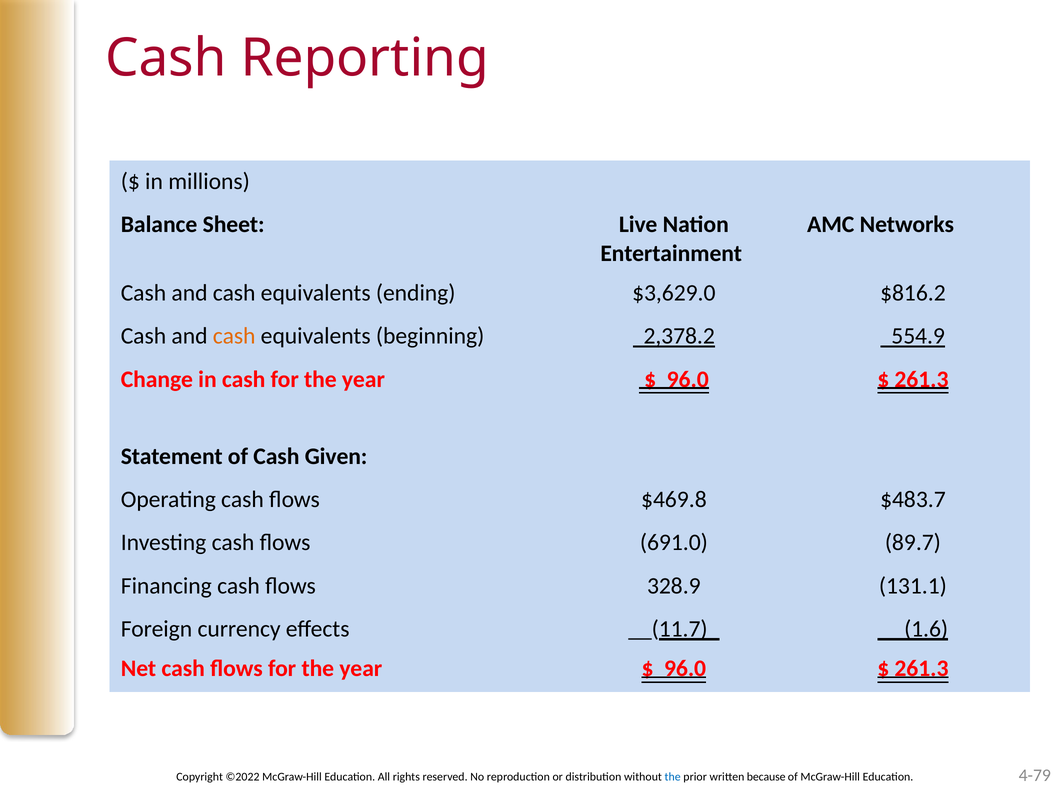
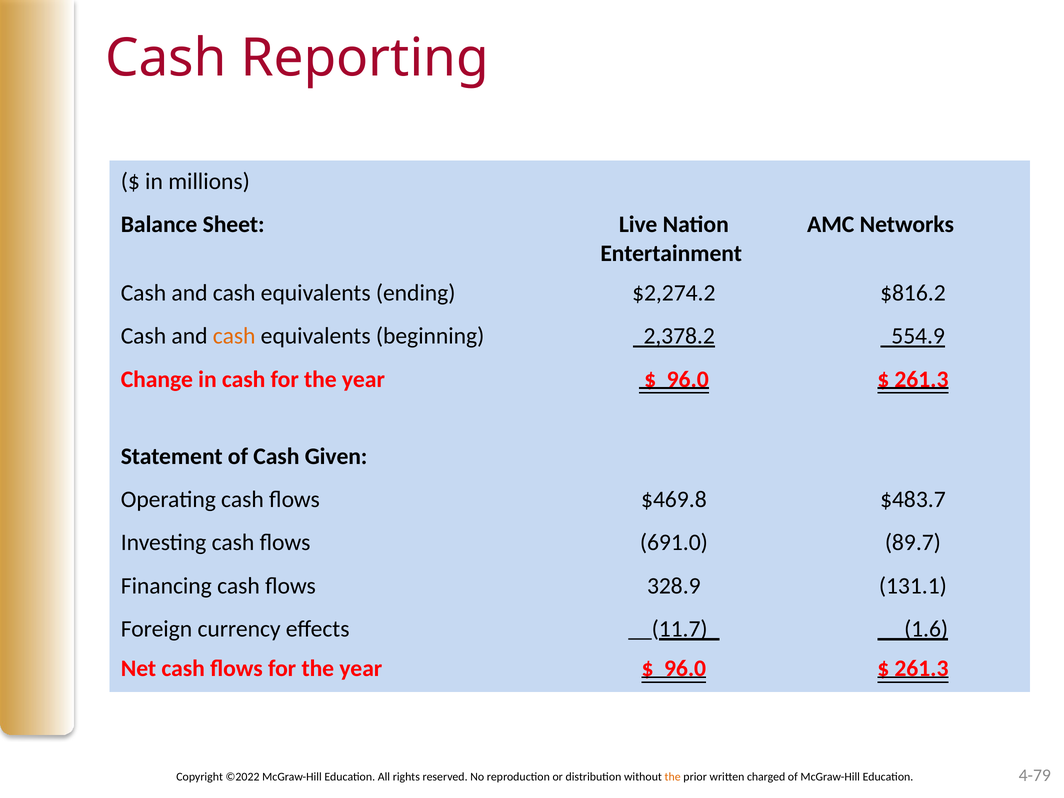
$3,629.0: $3,629.0 -> $2,274.2 (674, 293)
the colour: blue -> orange (673, 777)
because: because -> charged (766, 777)
